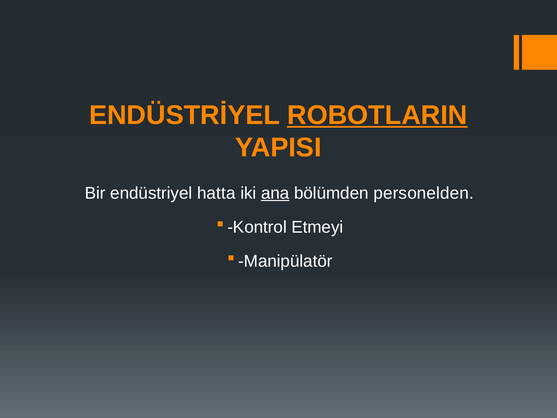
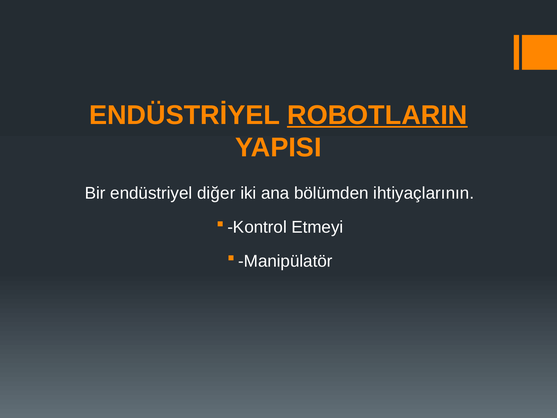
hatta: hatta -> diğer (216, 193)
ana underline: present -> none (275, 193)
personelden: personelden -> ihtiyaçlarının (424, 193)
